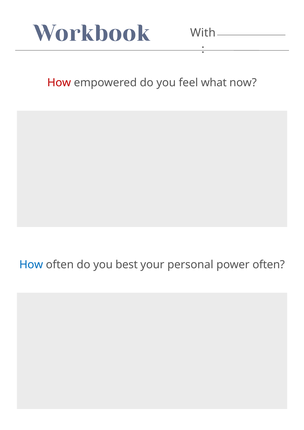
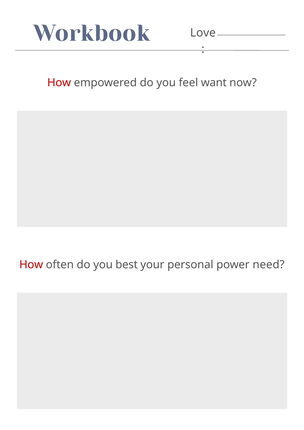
With: With -> Love (203, 33)
what: what -> want (214, 83)
How colour: blue -> red (31, 265)
power often: often -> need (269, 265)
